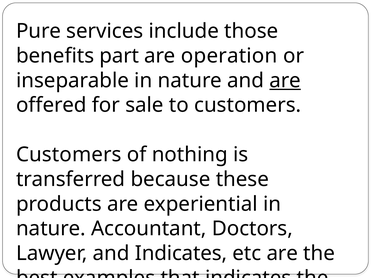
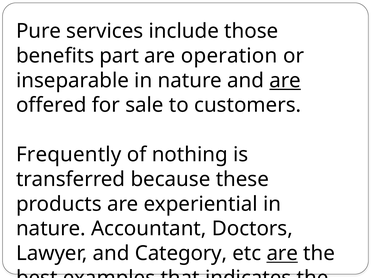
Customers: Customers -> Frequently (69, 155)
and Indicates: Indicates -> Category (181, 254)
are underline: none -> present (282, 254)
